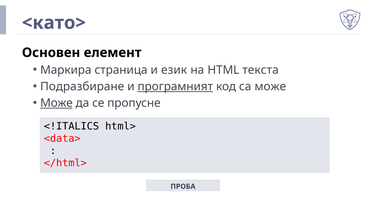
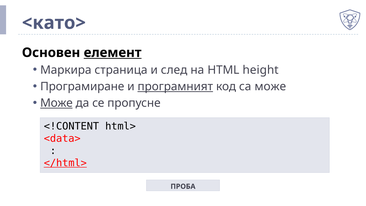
елемент underline: none -> present (113, 53)
език: език -> след (174, 70)
текста: текста -> height (261, 70)
Подразбиране: Подразбиране -> Програмиране (82, 87)
<!ITALICS: <!ITALICS -> <!CONTENT (71, 126)
</html> underline: none -> present (65, 163)
